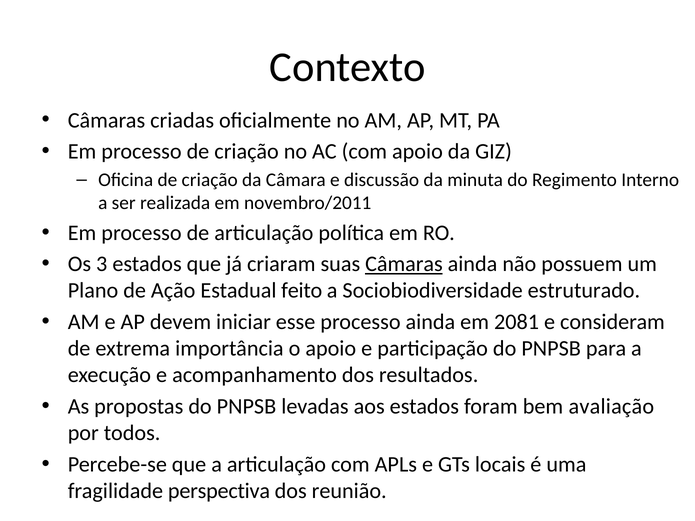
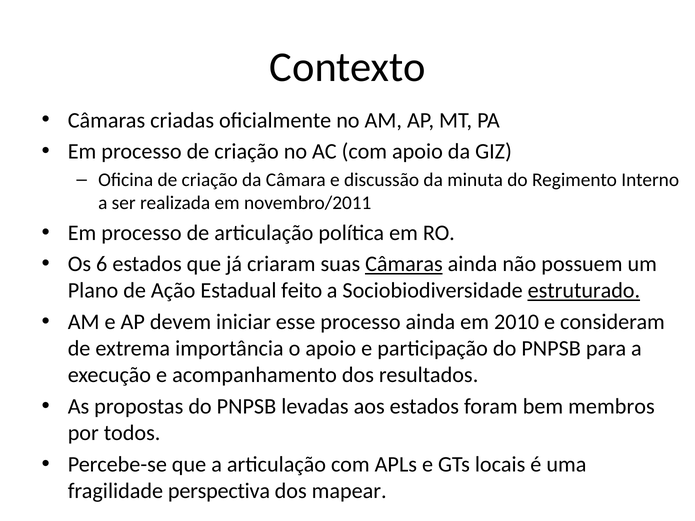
3: 3 -> 6 (102, 264)
estruturado underline: none -> present (584, 291)
2081: 2081 -> 2010 (517, 322)
avaliação: avaliação -> membros (611, 407)
reunião: reunião -> mapear (349, 491)
